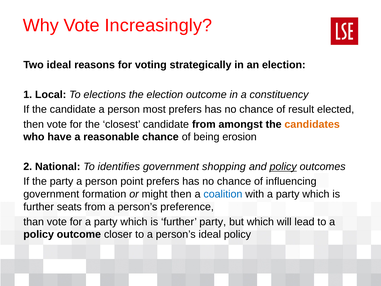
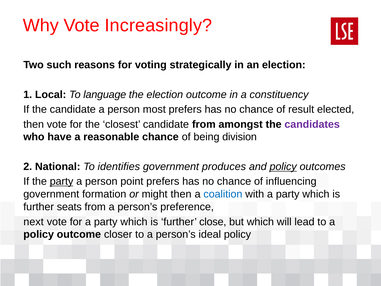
Two ideal: ideal -> such (59, 65)
elections: elections -> language (105, 95)
candidates colour: orange -> purple (312, 124)
erosion: erosion -> division (240, 137)
shopping: shopping -> produces (224, 167)
party underline: none -> present (62, 181)
than: than -> next (34, 222)
further party: party -> close (213, 222)
